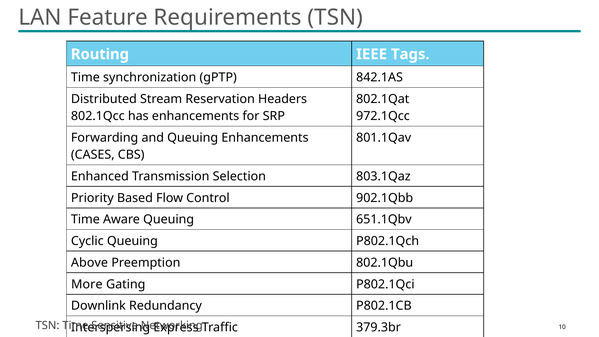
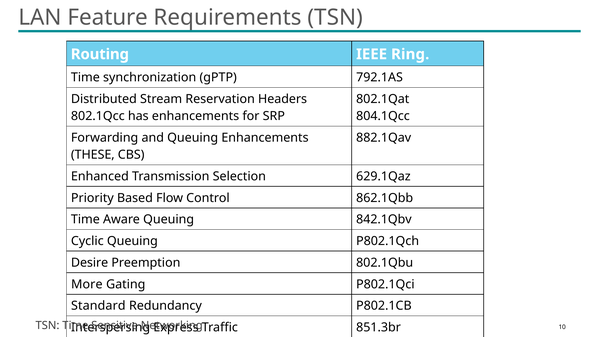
Tags: Tags -> Ring (410, 54)
842.1AS: 842.1AS -> 792.1AS (379, 77)
972.1Qcc: 972.1Qcc -> 804.1Qcc (383, 116)
801.1Qav: 801.1Qav -> 882.1Qav (384, 138)
CASES: CASES -> THESE (93, 155)
803.1Qaz: 803.1Qaz -> 629.1Qaz (383, 176)
902.1Qbb: 902.1Qbb -> 862.1Qbb (385, 198)
651.1Qbv: 651.1Qbv -> 842.1Qbv (384, 219)
Above: Above -> Desire (90, 263)
Downlink: Downlink -> Standard (98, 306)
379.3br: 379.3br -> 851.3br (378, 327)
